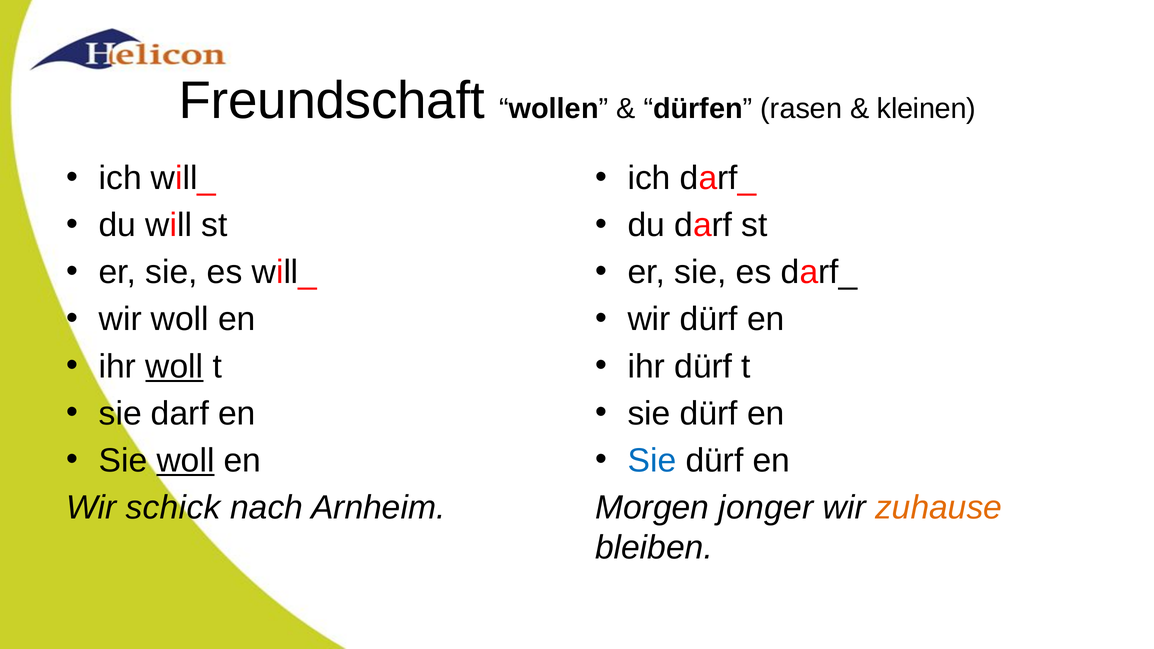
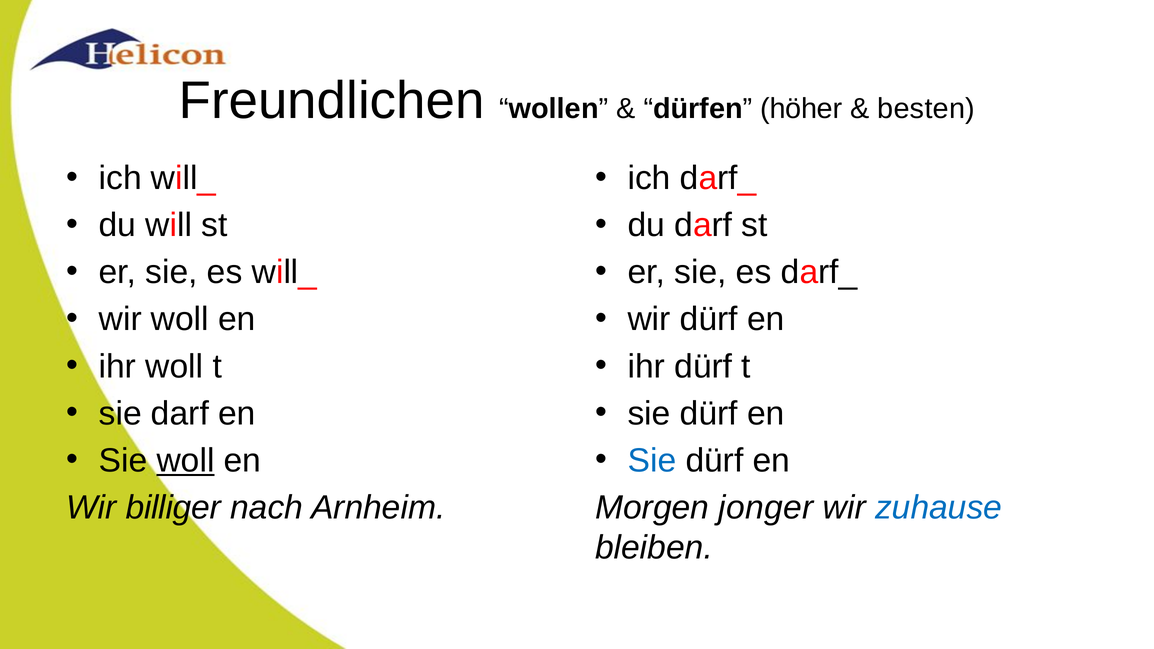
Freundschaft: Freundschaft -> Freundlichen (332, 101)
rasen: rasen -> höher (801, 109)
kleinen: kleinen -> besten (926, 109)
woll underline: present -> none (174, 367)
schick: schick -> billiger (173, 508)
zuhause colour: orange -> blue (939, 508)
